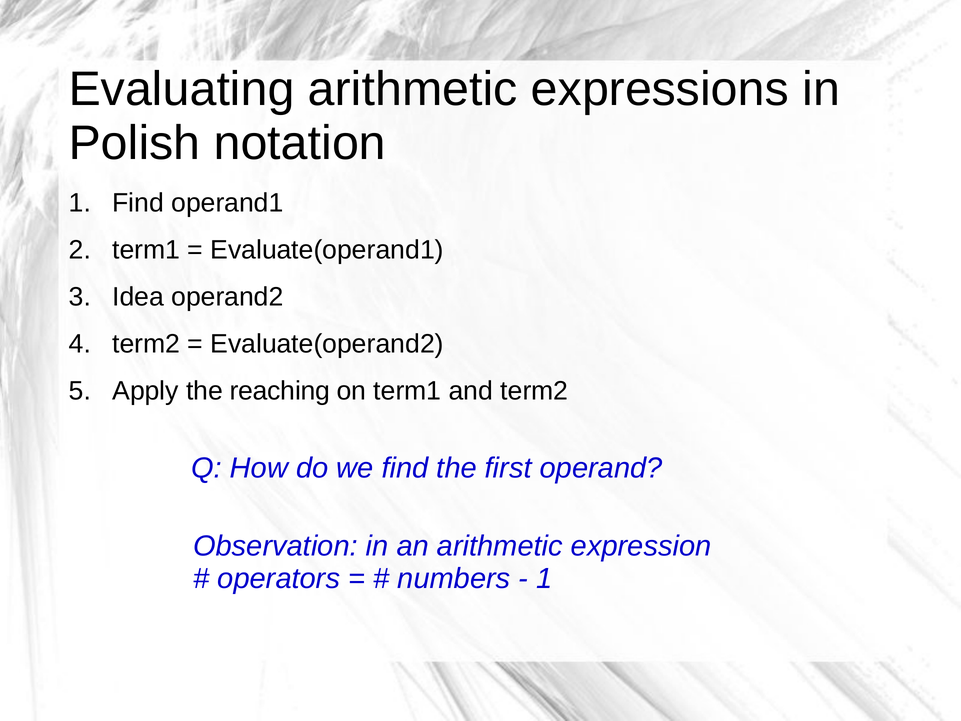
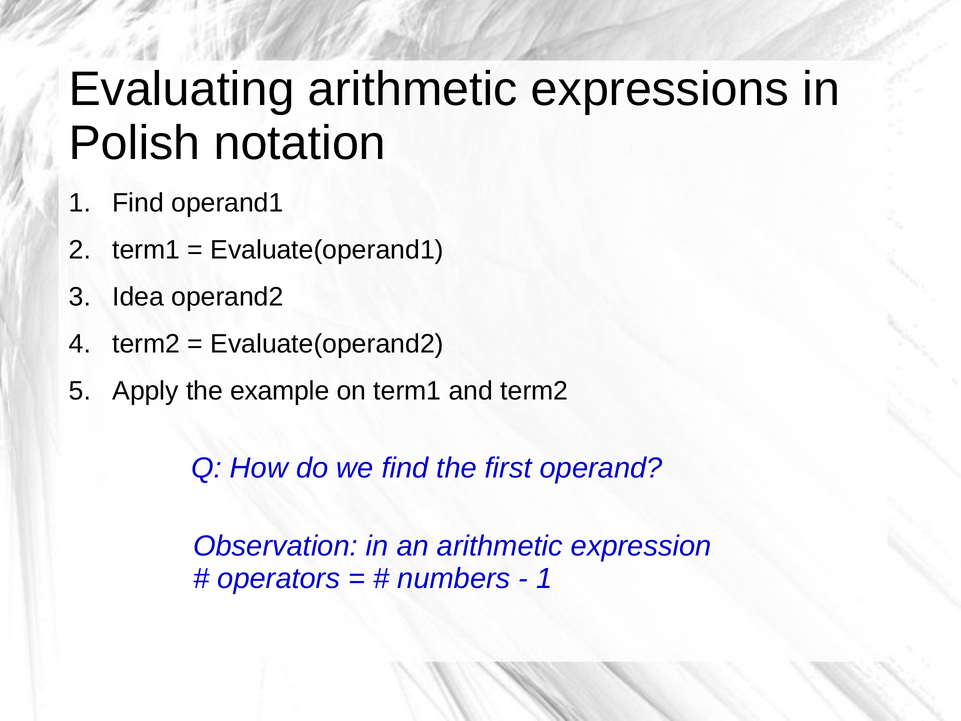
reaching: reaching -> example (280, 391)
